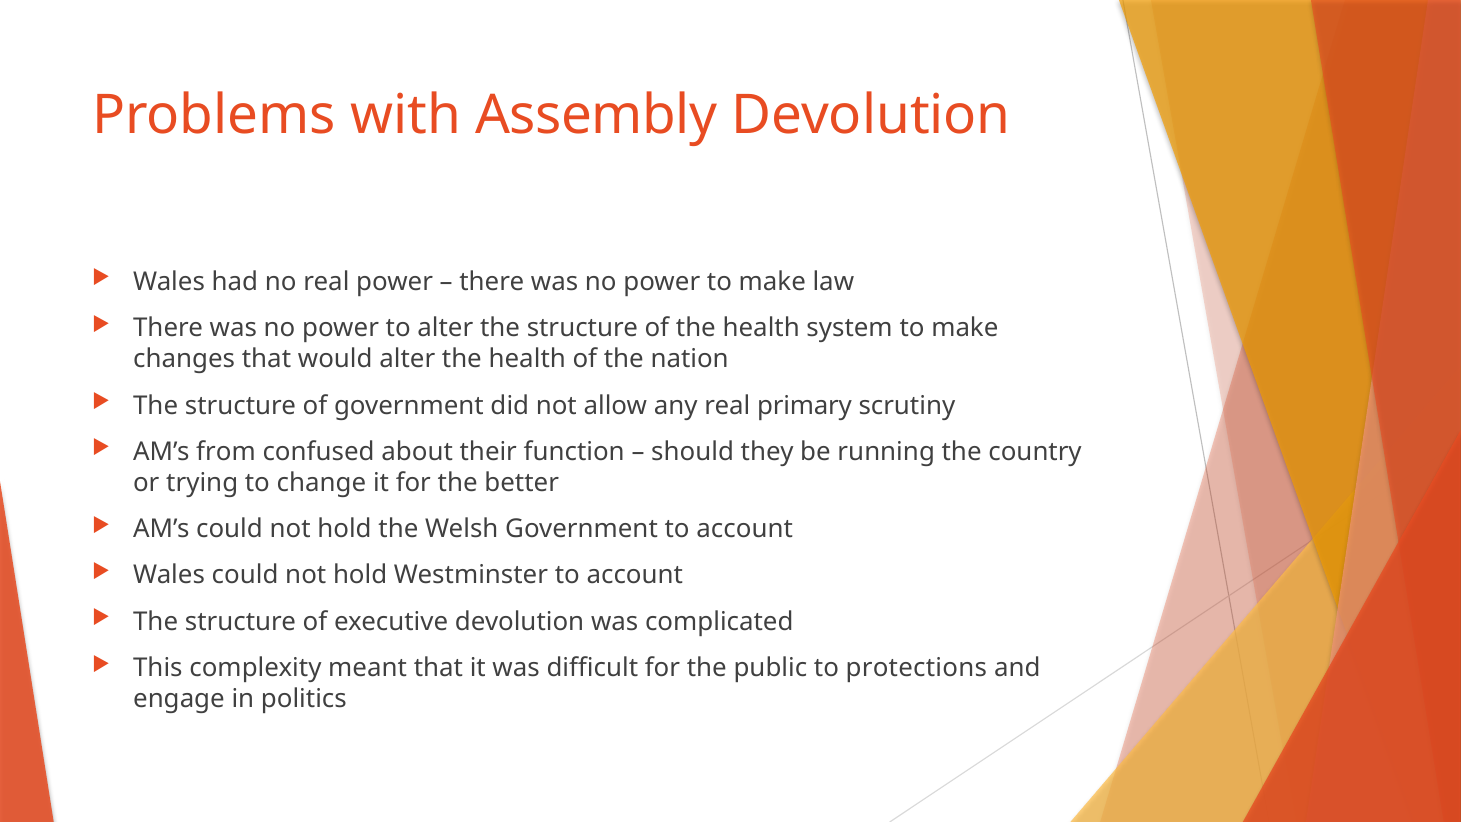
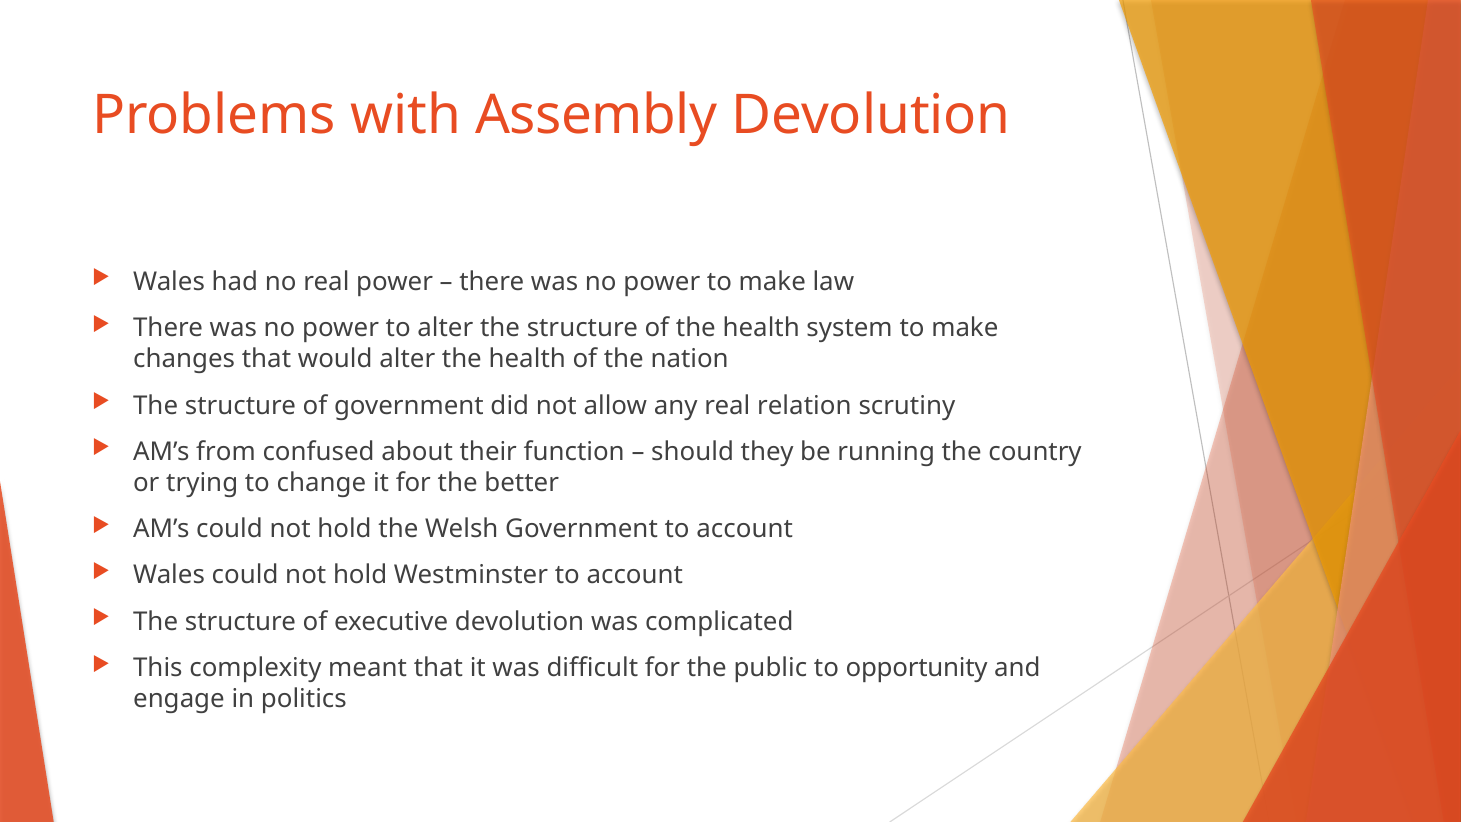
primary: primary -> relation (804, 405)
protections: protections -> opportunity (917, 668)
